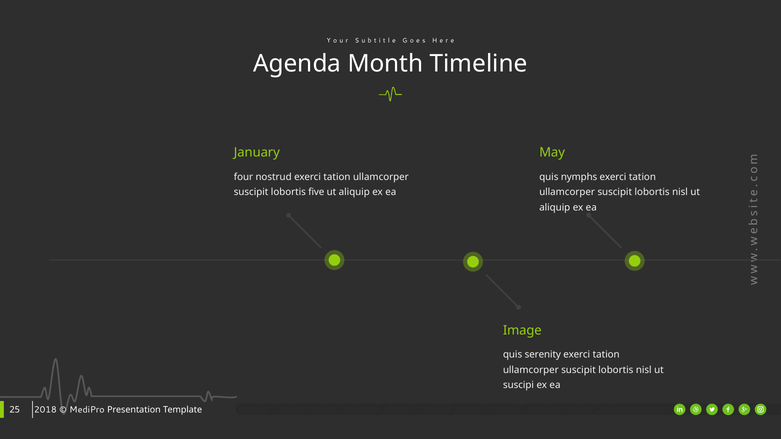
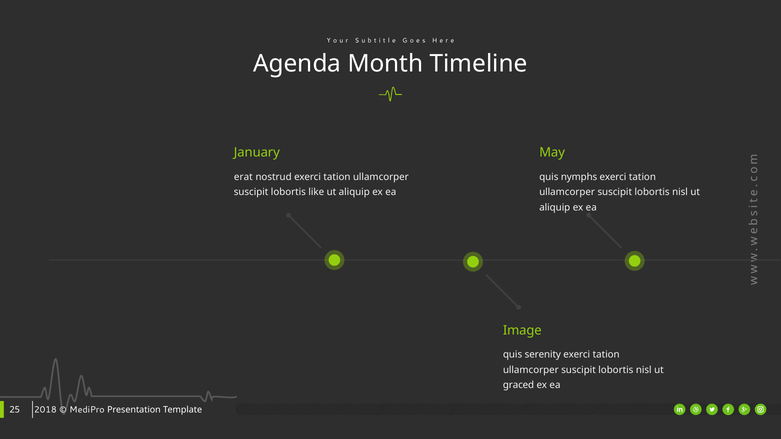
four: four -> erat (243, 177)
five: five -> like (316, 192)
suscipi: suscipi -> graced (519, 385)
